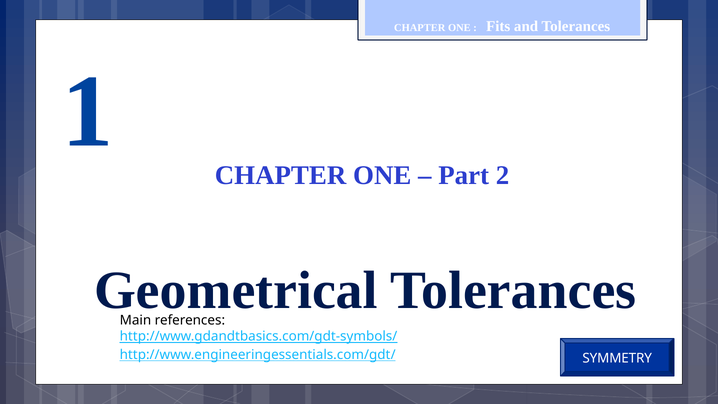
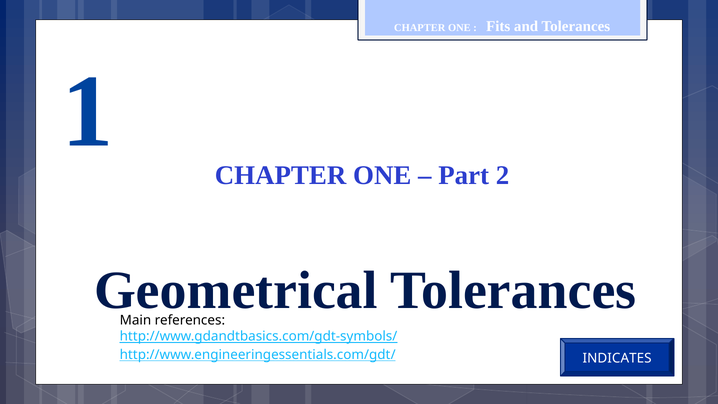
SYMMETRY: SYMMETRY -> INDICATES (617, 358)
